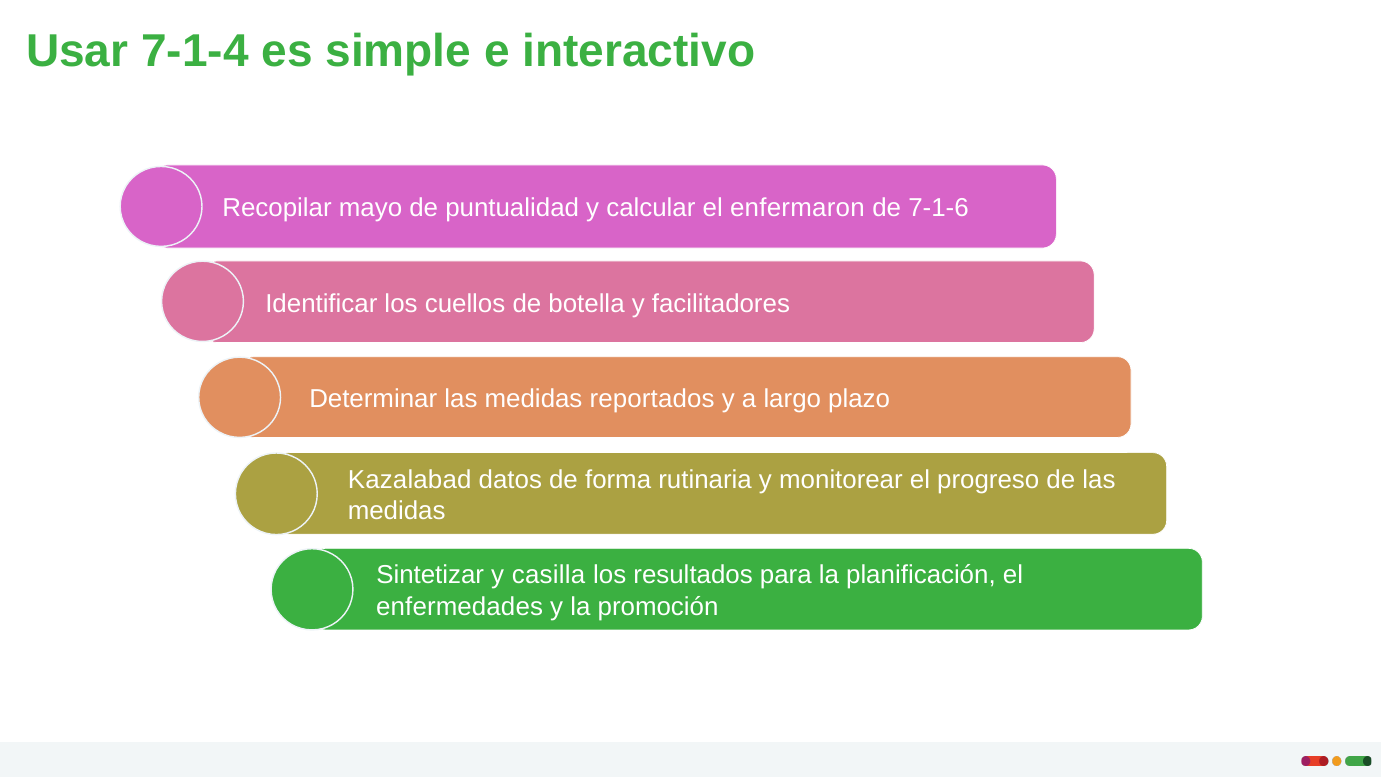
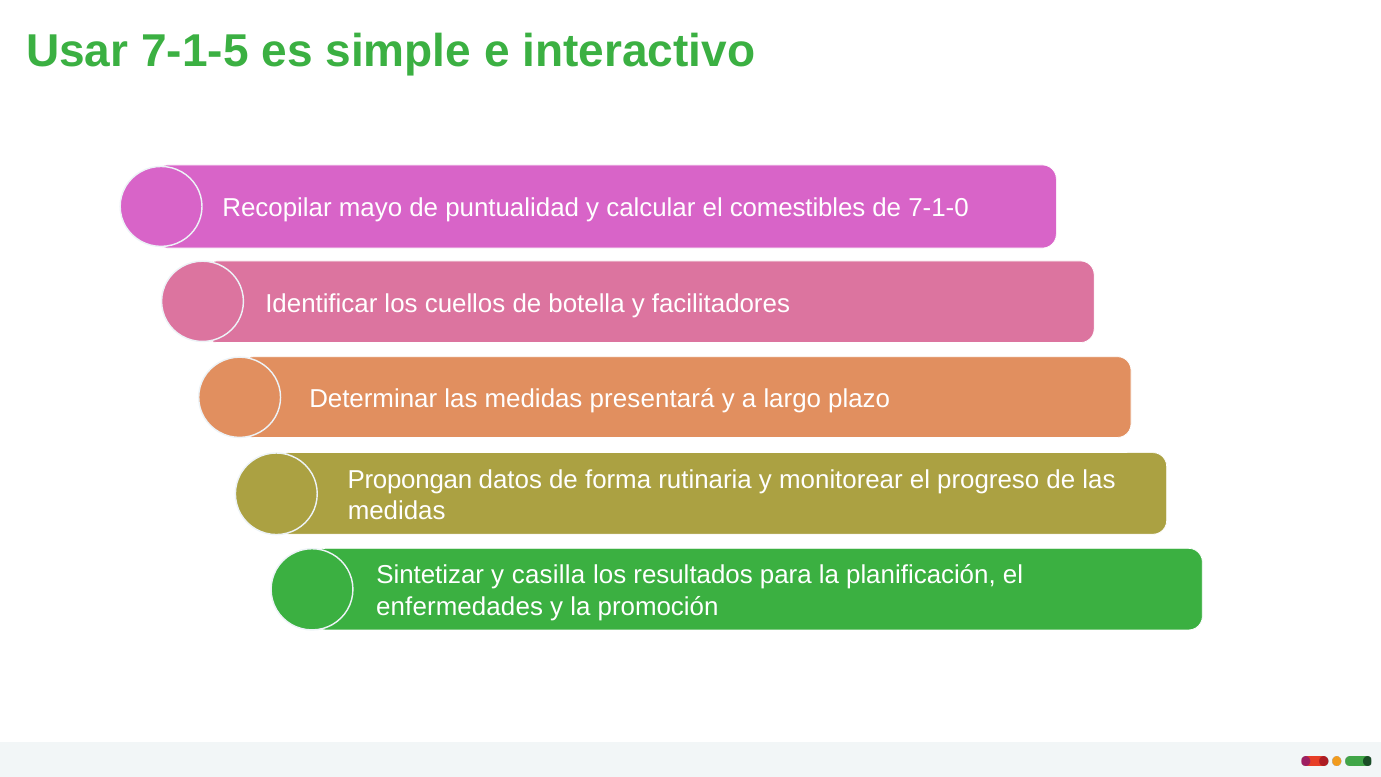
7-1-4: 7-1-4 -> 7-1-5 (195, 51)
enfermaron: enfermaron -> comestibles (798, 208)
7-1-6: 7-1-6 -> 7-1-0 (938, 208)
reportados: reportados -> presentará (652, 399)
Kazalabad: Kazalabad -> Propongan (410, 480)
